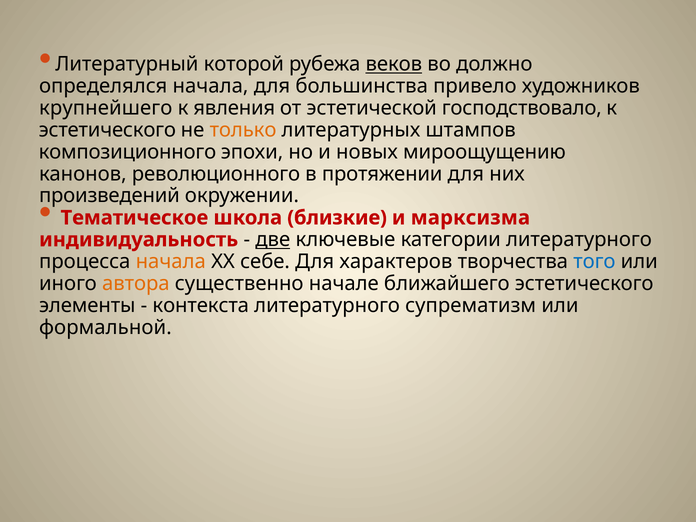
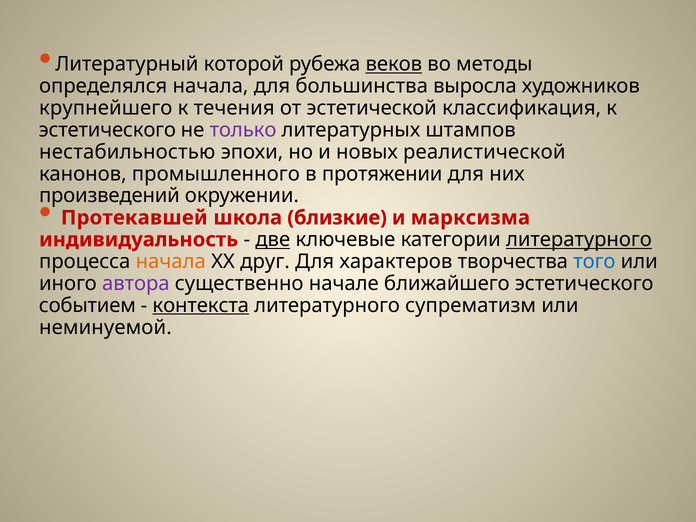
должно: должно -> методы (494, 64)
привело: привело -> выросла (475, 86)
явления: явления -> течения (234, 108)
господствовало: господствовало -> классификация (522, 108)
только colour: orange -> purple (243, 130)
композиционного: композиционного -> нестабильностью (127, 152)
мироощущению: мироощущению -> реалистической (484, 152)
революционного: революционного -> промышленного (216, 174)
Тематическое: Тематическое -> Протекавшей (134, 218)
литературного underline: none -> present (579, 240)
себе: себе -> друг (265, 262)
автора colour: orange -> purple (136, 283)
элементы: элементы -> событием (87, 305)
контекста underline: none -> present (201, 305)
формальной: формальной -> неминуемой (105, 327)
